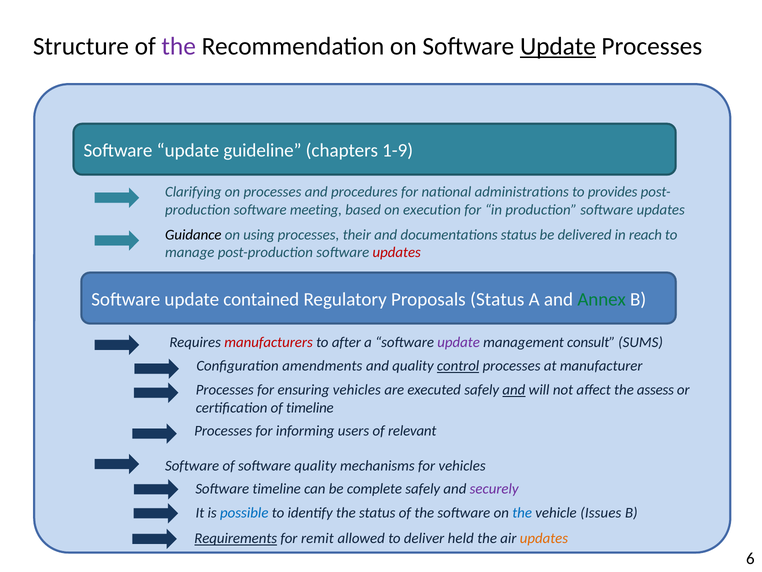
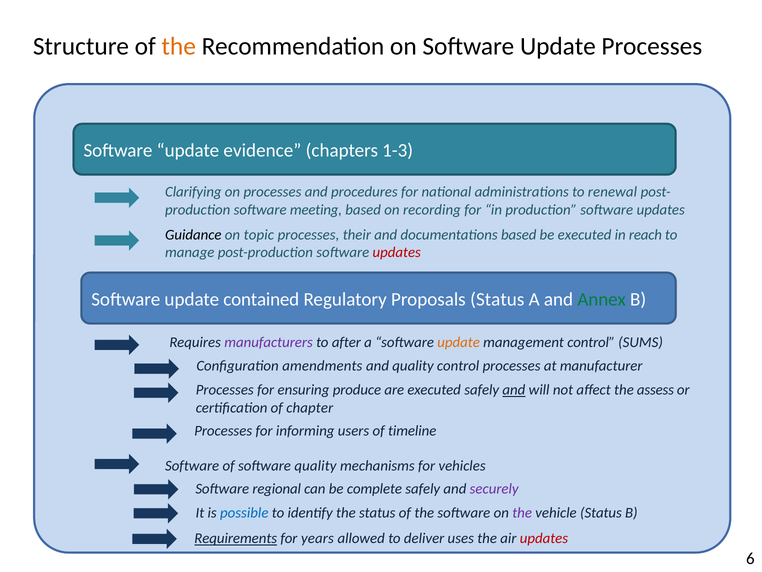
the colour: purple -> orange (179, 46)
Update underline: present -> none (558, 46)
guideline: guideline -> evidence (262, 150)
1-9: 1-9 -> 1-3 (398, 150)
provides: provides -> renewal (612, 192)
execution: execution -> recording (432, 210)
using: using -> topic (259, 234)
documentations status: status -> based (519, 234)
be delivered: delivered -> executed (585, 234)
manufacturers colour: red -> purple (269, 342)
update colour: purple -> orange (459, 342)
management consult: consult -> control (591, 342)
control underline: present -> none (458, 366)
ensuring vehicles: vehicles -> produce (357, 390)
of timeline: timeline -> chapter (310, 407)
relevant: relevant -> timeline (412, 431)
Software timeline: timeline -> regional (277, 488)
the colour: blue -> purple (522, 512)
vehicle Issues: Issues -> Status (601, 512)
remit: remit -> years (317, 538)
held: held -> uses (461, 538)
updates colour: orange -> red (544, 538)
